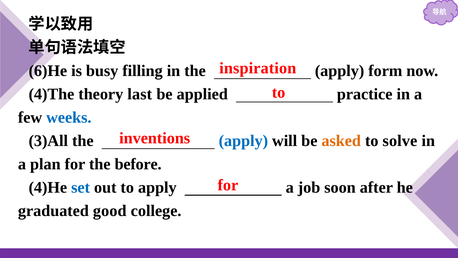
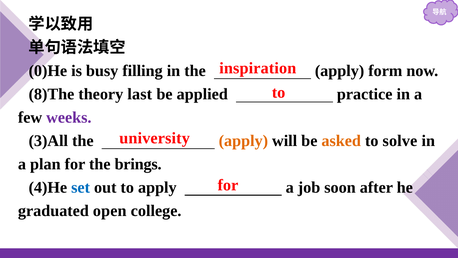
6)He: 6)He -> 0)He (48, 71)
4)The: 4)The -> 8)The (51, 94)
weeks colour: blue -> purple (69, 117)
inventions: inventions -> university (155, 138)
apply colour: blue -> orange (243, 141)
before: before -> brings (138, 164)
good: good -> open (110, 210)
